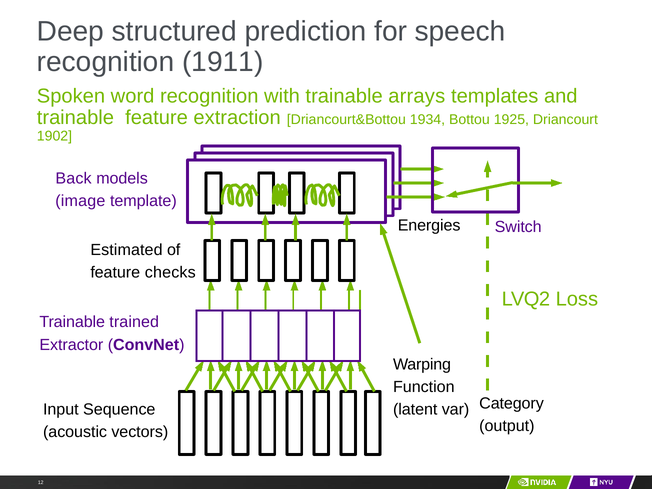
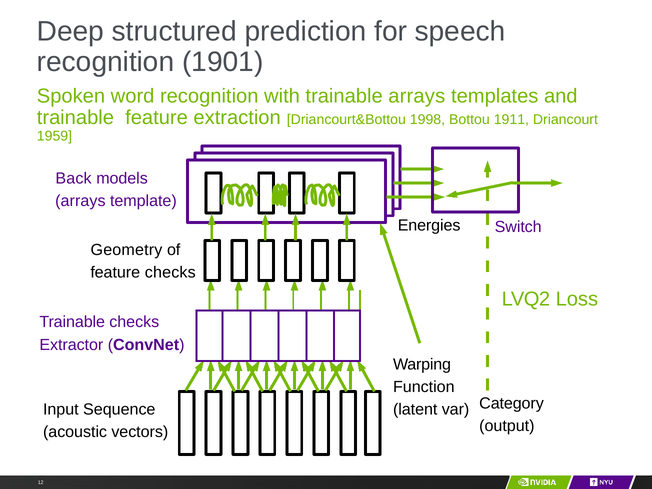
1911: 1911 -> 1901 (223, 62)
1934: 1934 -> 1998 (427, 120)
1925: 1925 -> 1911 (511, 120)
1902: 1902 -> 1959 (54, 136)
image: image -> arrays (80, 201)
Estimated: Estimated -> Geometry (126, 250)
Trainable trained: trained -> checks (134, 322)
